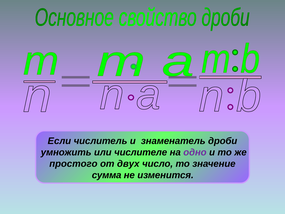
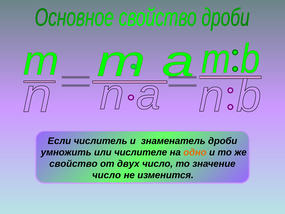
одно colour: purple -> orange (195, 152)
простого: простого -> свойство (73, 164)
сумма: сумма -> число (107, 175)
